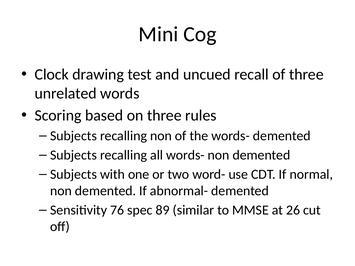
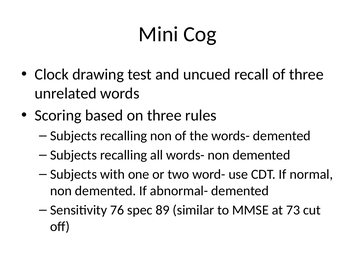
26: 26 -> 73 (293, 210)
